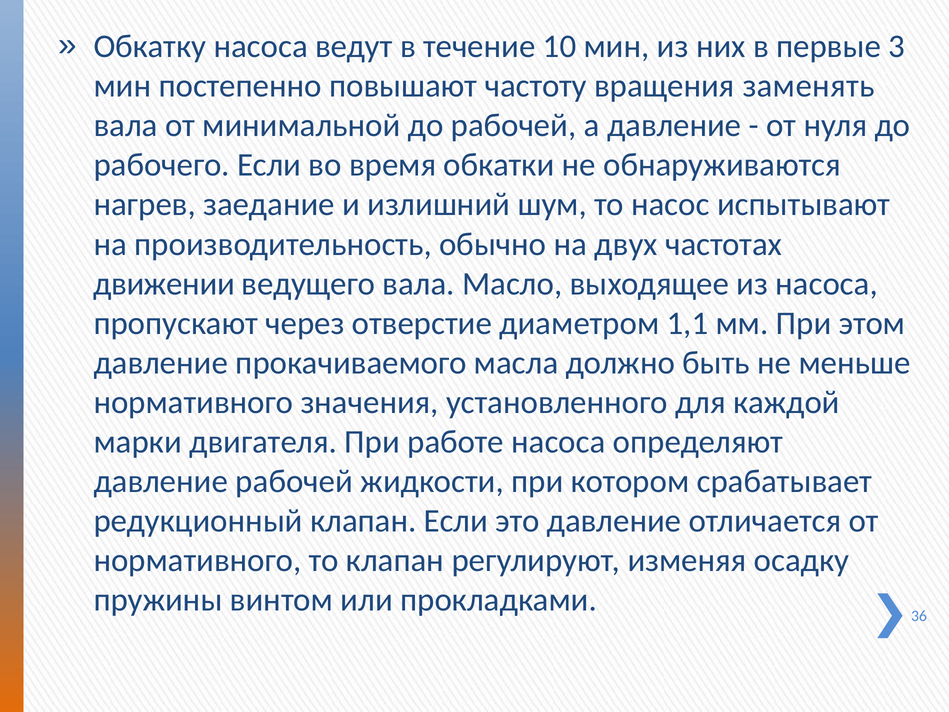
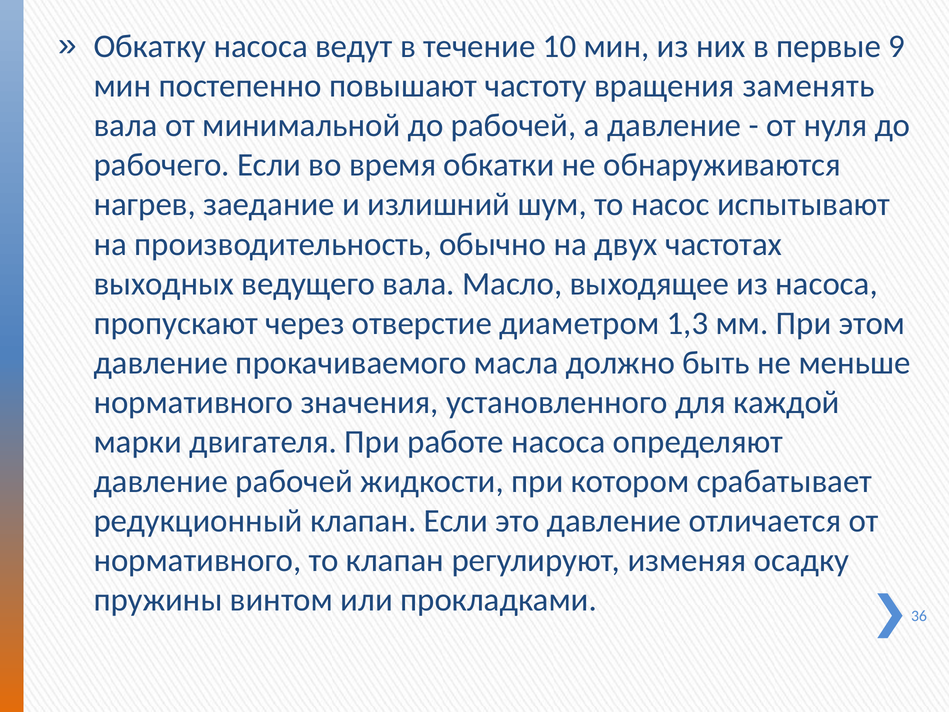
3: 3 -> 9 (897, 46)
движении: движении -> выходных (164, 284)
1,1: 1,1 -> 1,3 (687, 323)
